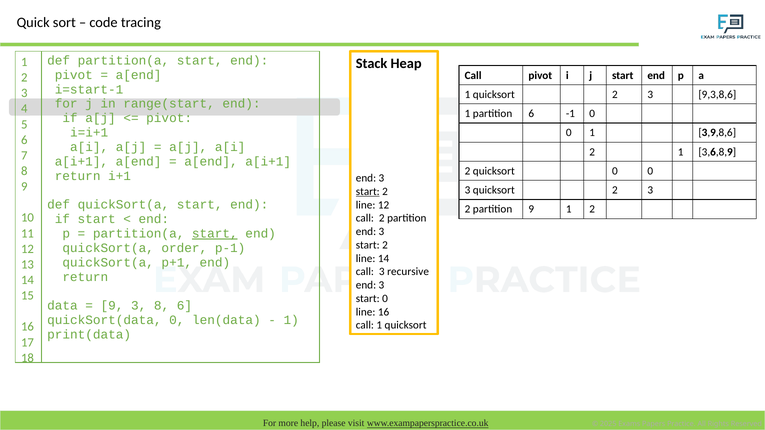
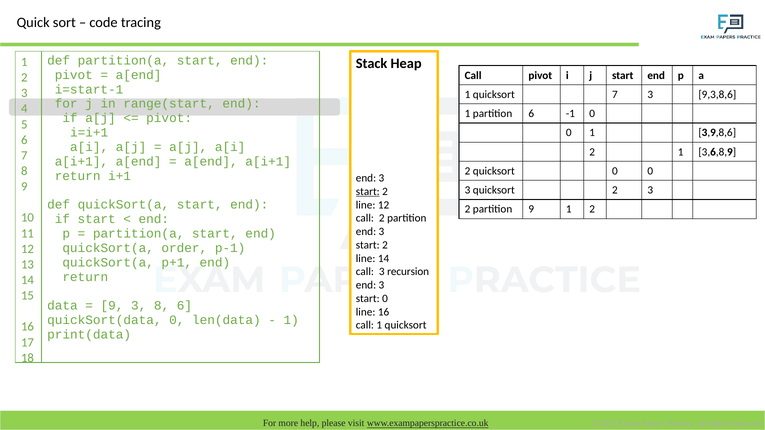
1 quicksort 2: 2 -> 7 (615, 95)
start underline: present -> none (215, 234)
recursive: recursive -> recursion (408, 272)
